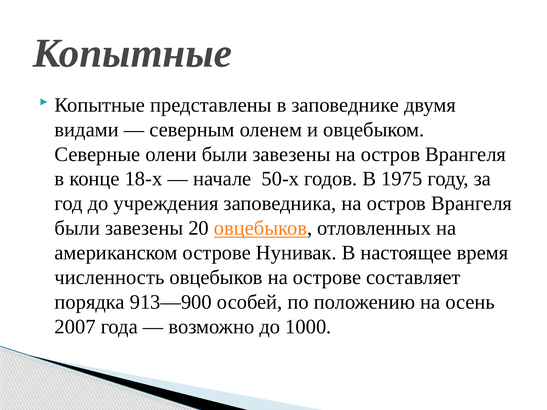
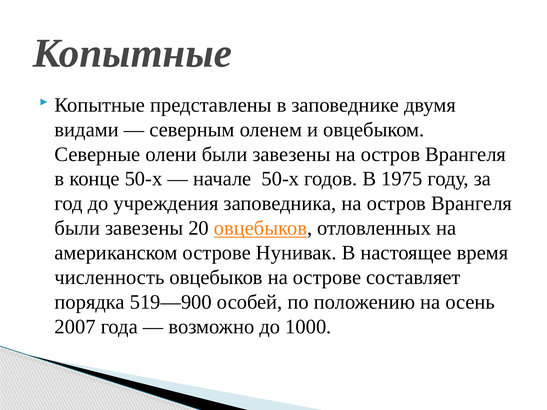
конце 18-х: 18-х -> 50-х (144, 179)
913—900: 913—900 -> 519—900 (171, 302)
